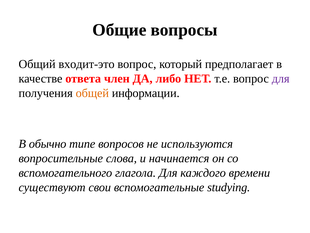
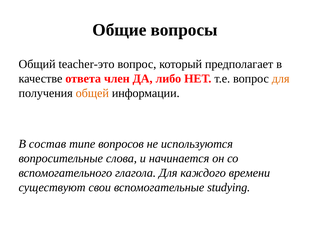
входит-это: входит-это -> teacher-это (87, 64)
для colour: purple -> orange (281, 78)
обычно: обычно -> состав (48, 144)
